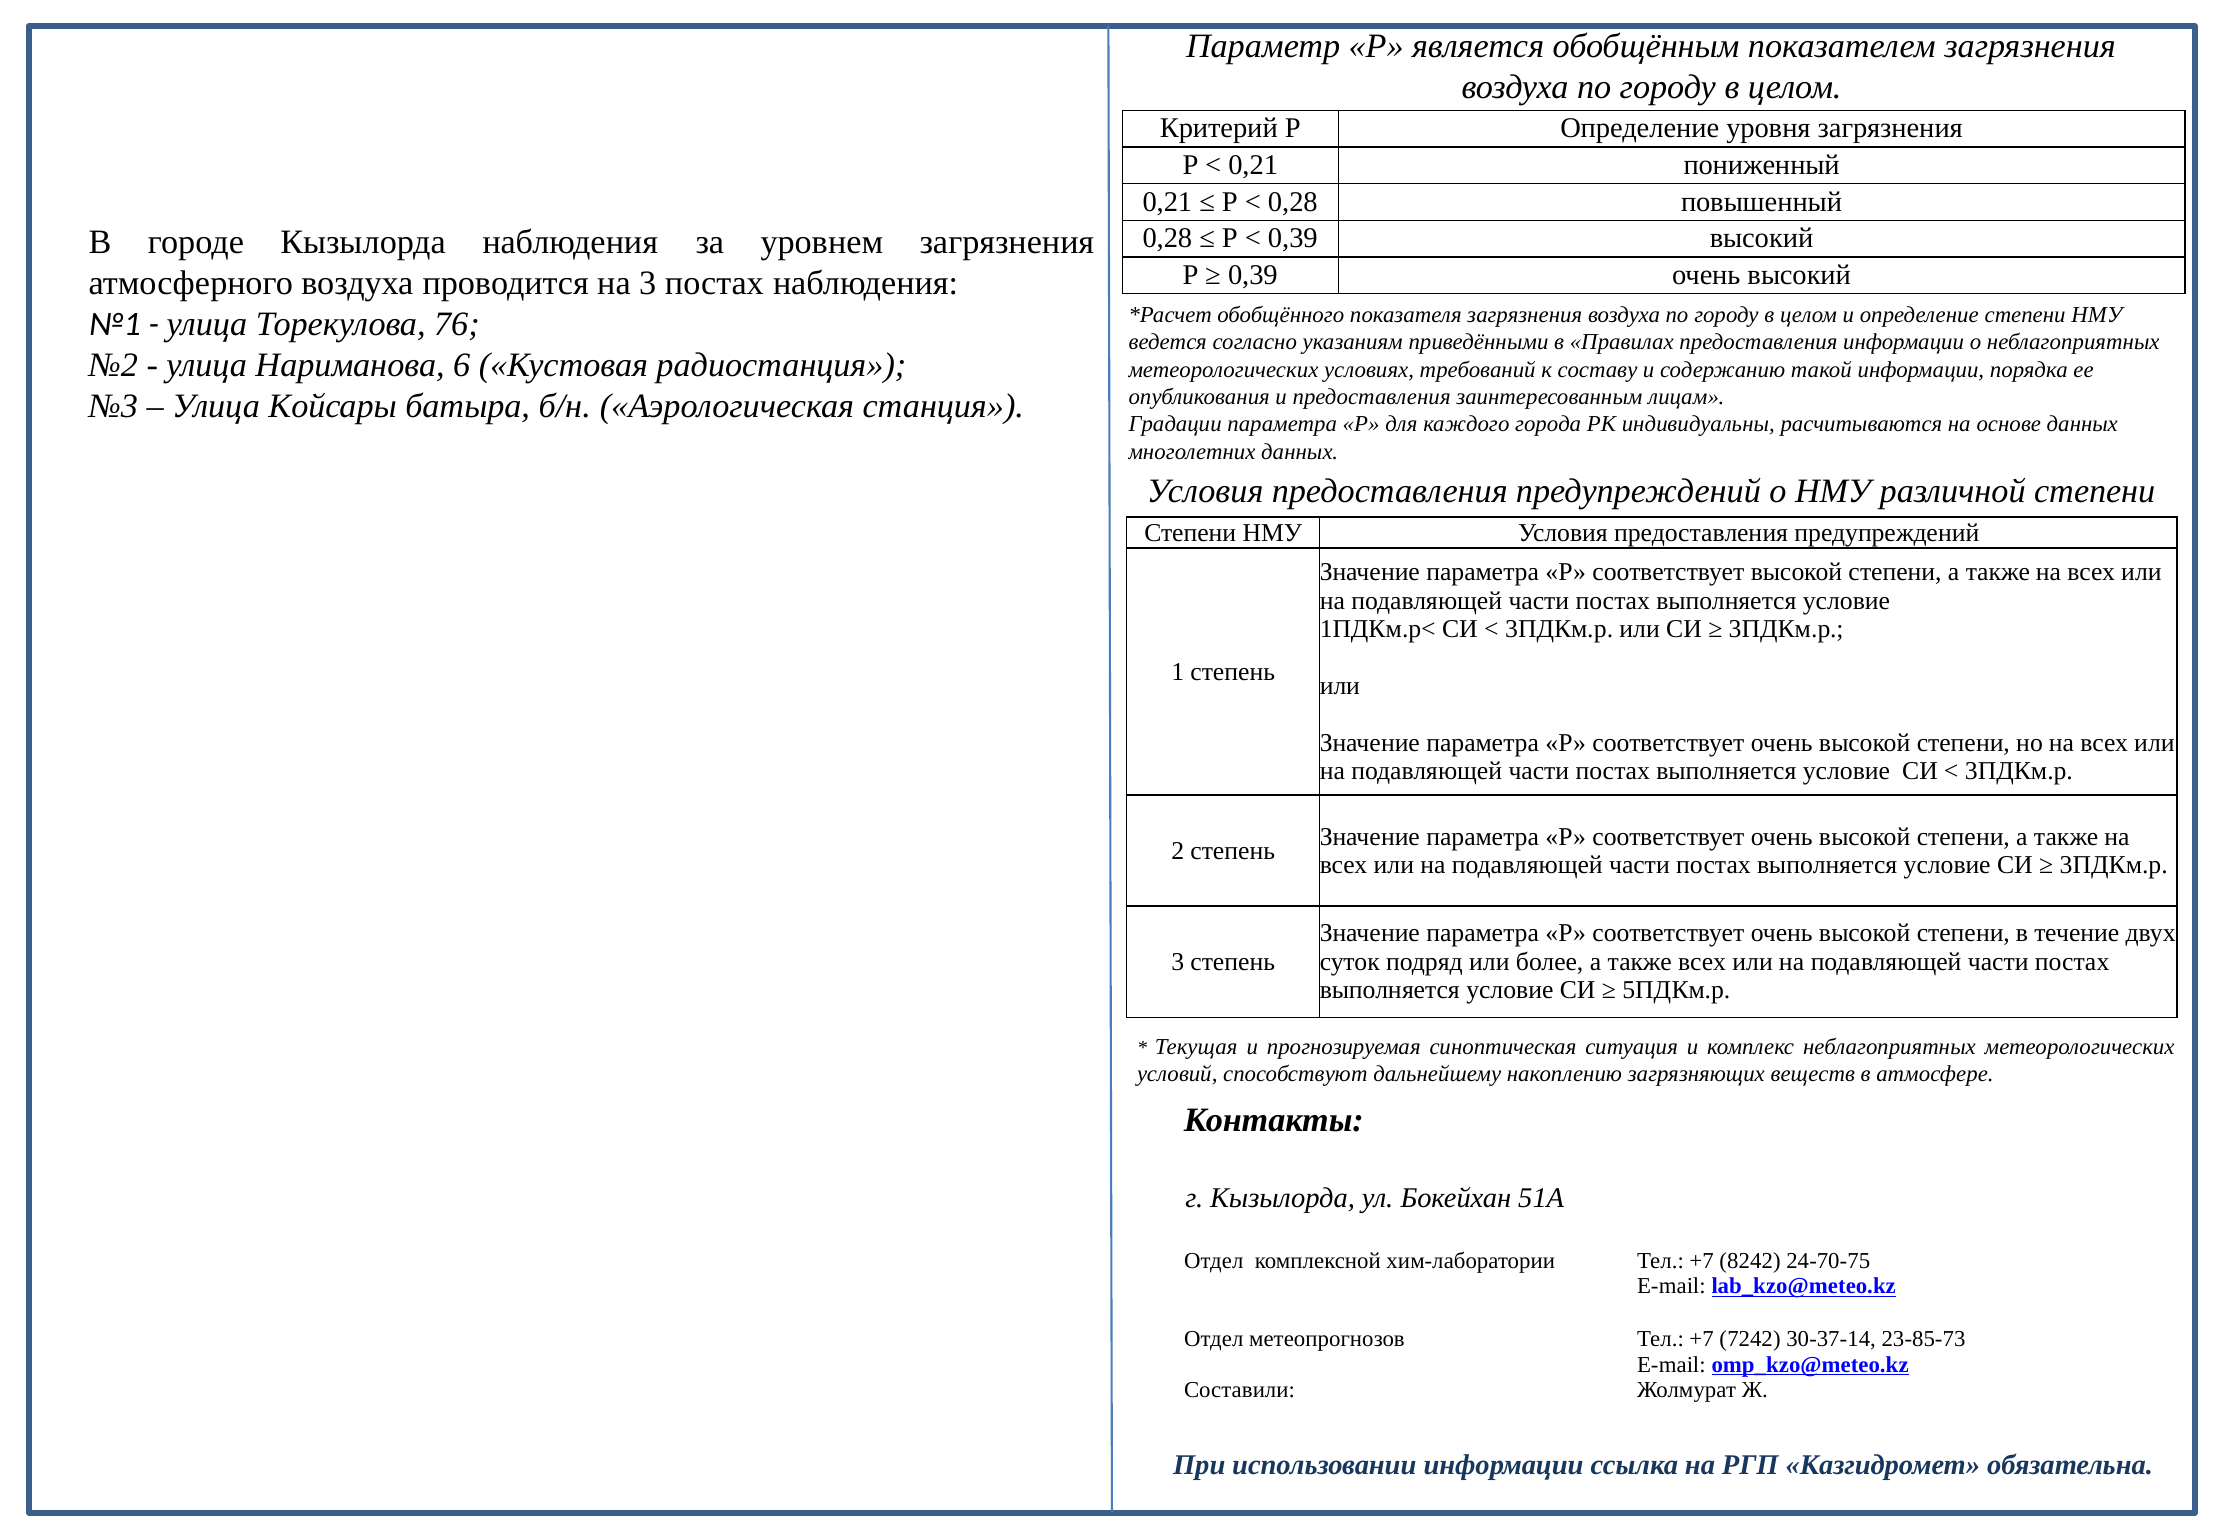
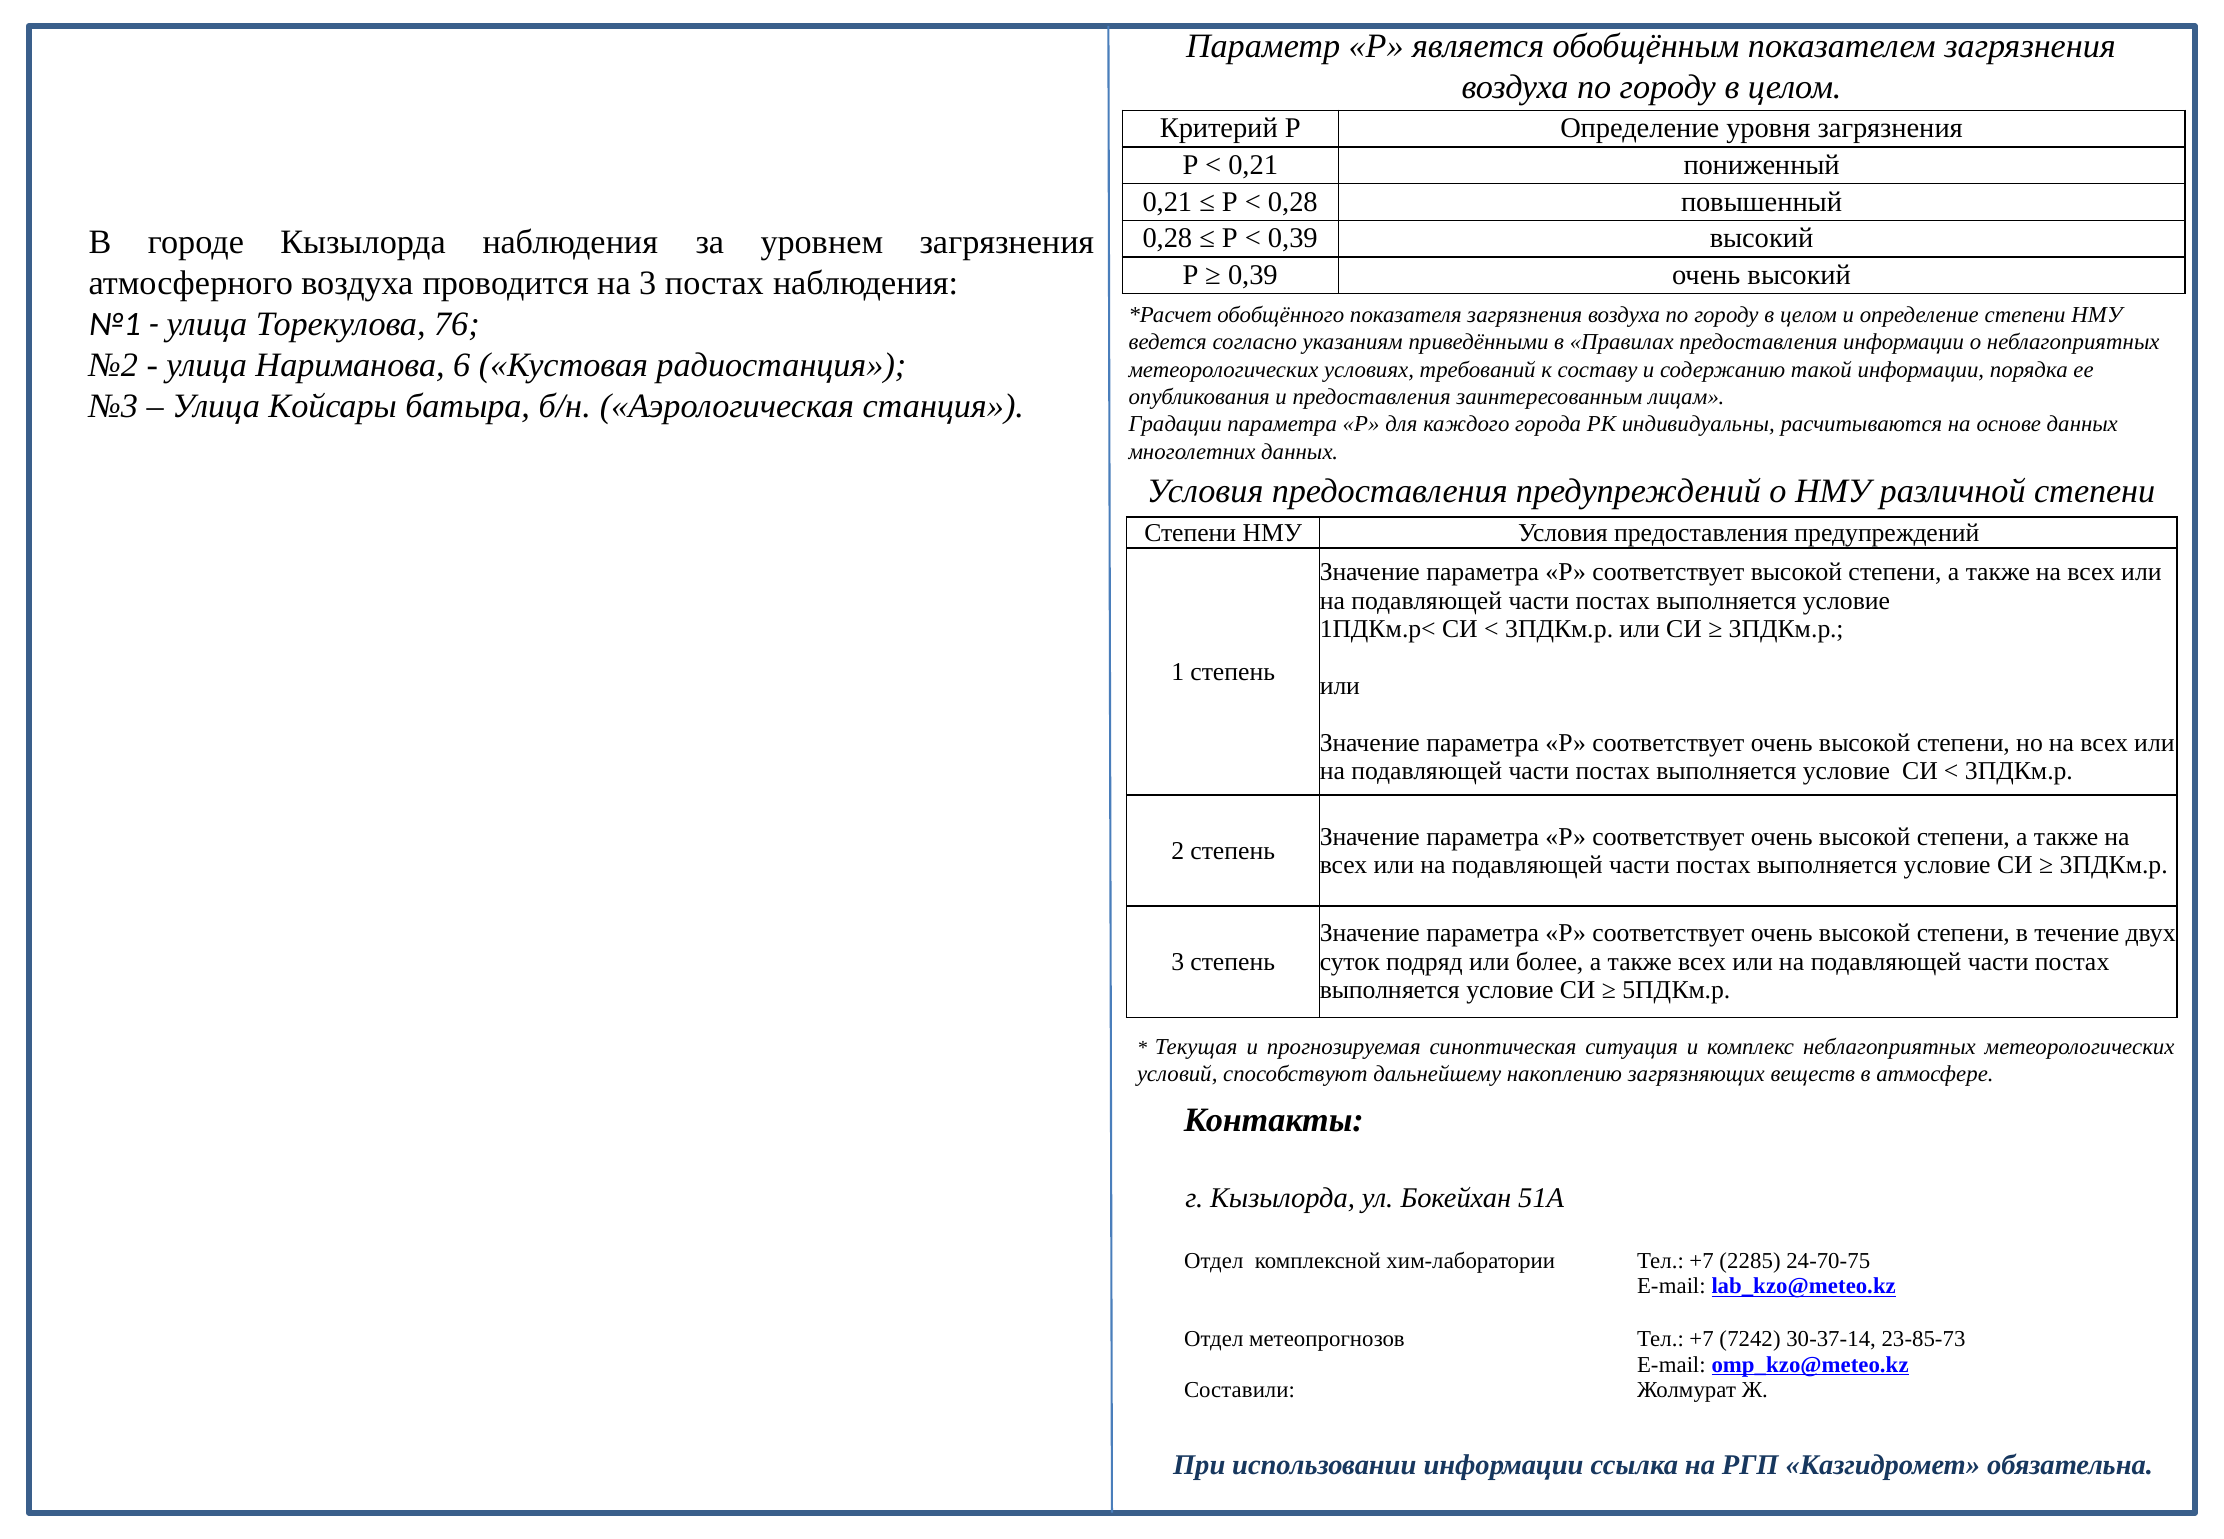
8242: 8242 -> 2285 (1750, 1262)
